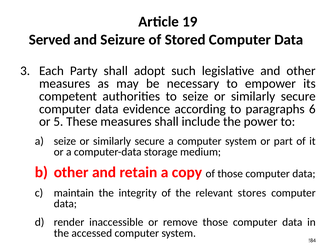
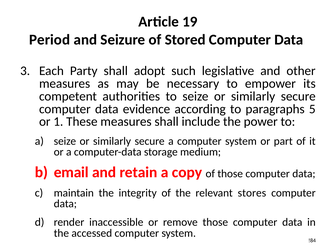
Served: Served -> Period (50, 40)
6: 6 -> 5 (312, 109)
5: 5 -> 1 (58, 122)
other: other -> email (71, 172)
